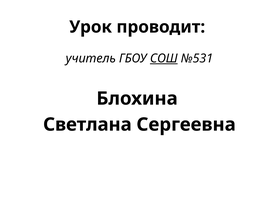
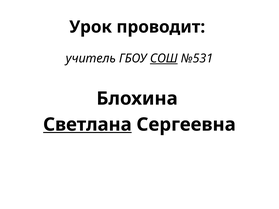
Светлана underline: none -> present (87, 125)
